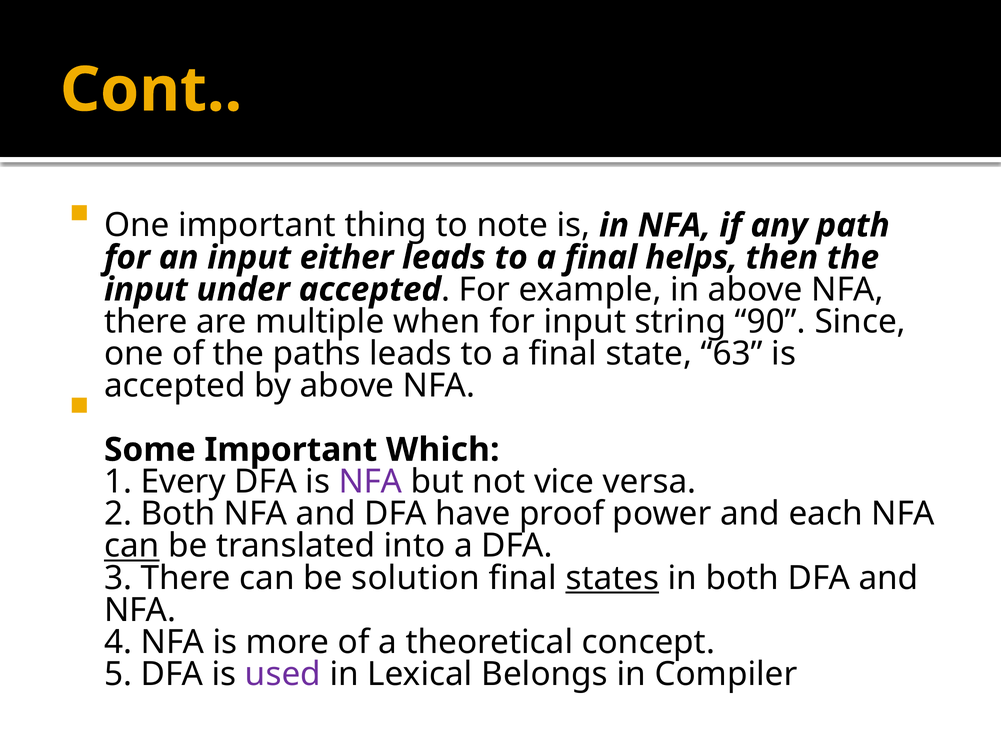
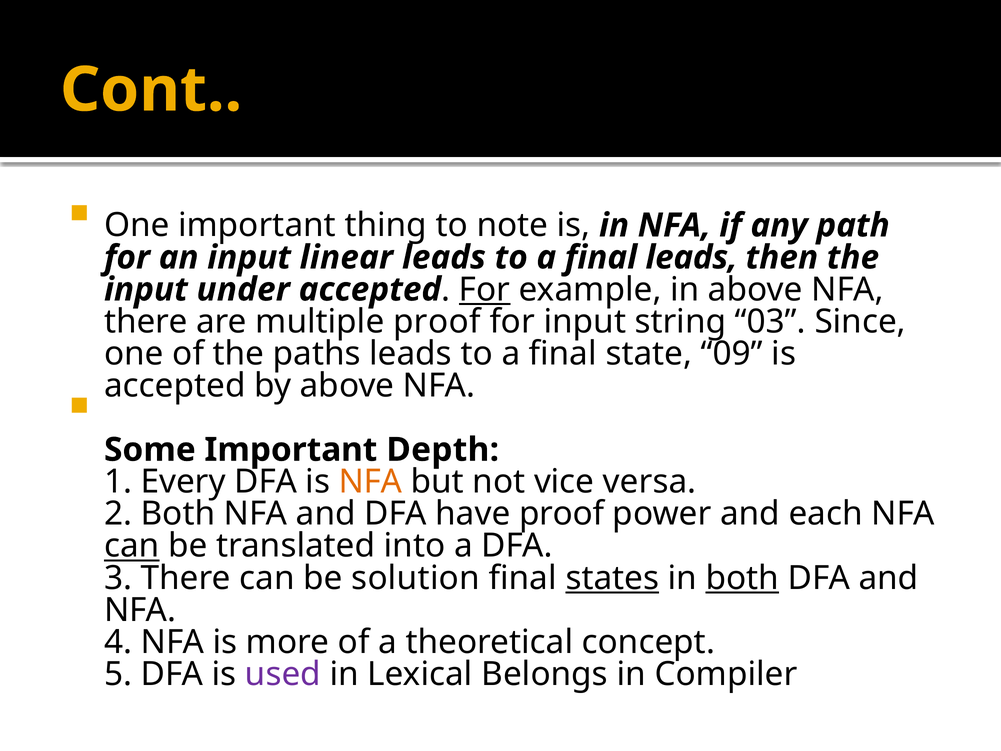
either: either -> linear (346, 257)
final helps: helps -> leads (691, 257)
For underline: none -> present (485, 289)
multiple when: when -> proof (437, 321)
90: 90 -> 03 (770, 321)
63: 63 -> 09 (732, 354)
Which: Which -> Depth (443, 450)
NFA colour: purple -> orange (370, 482)
both underline: none -> present (742, 578)
